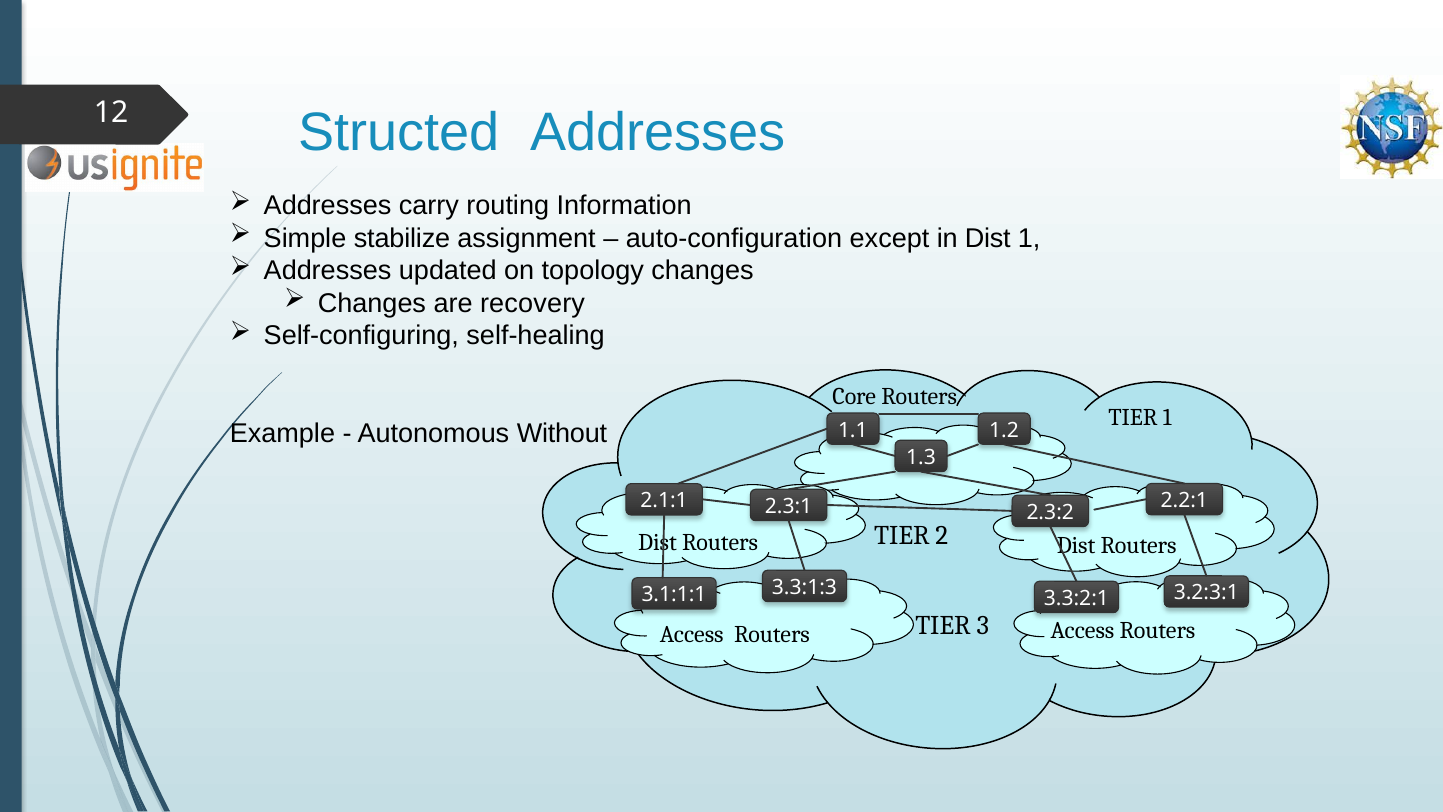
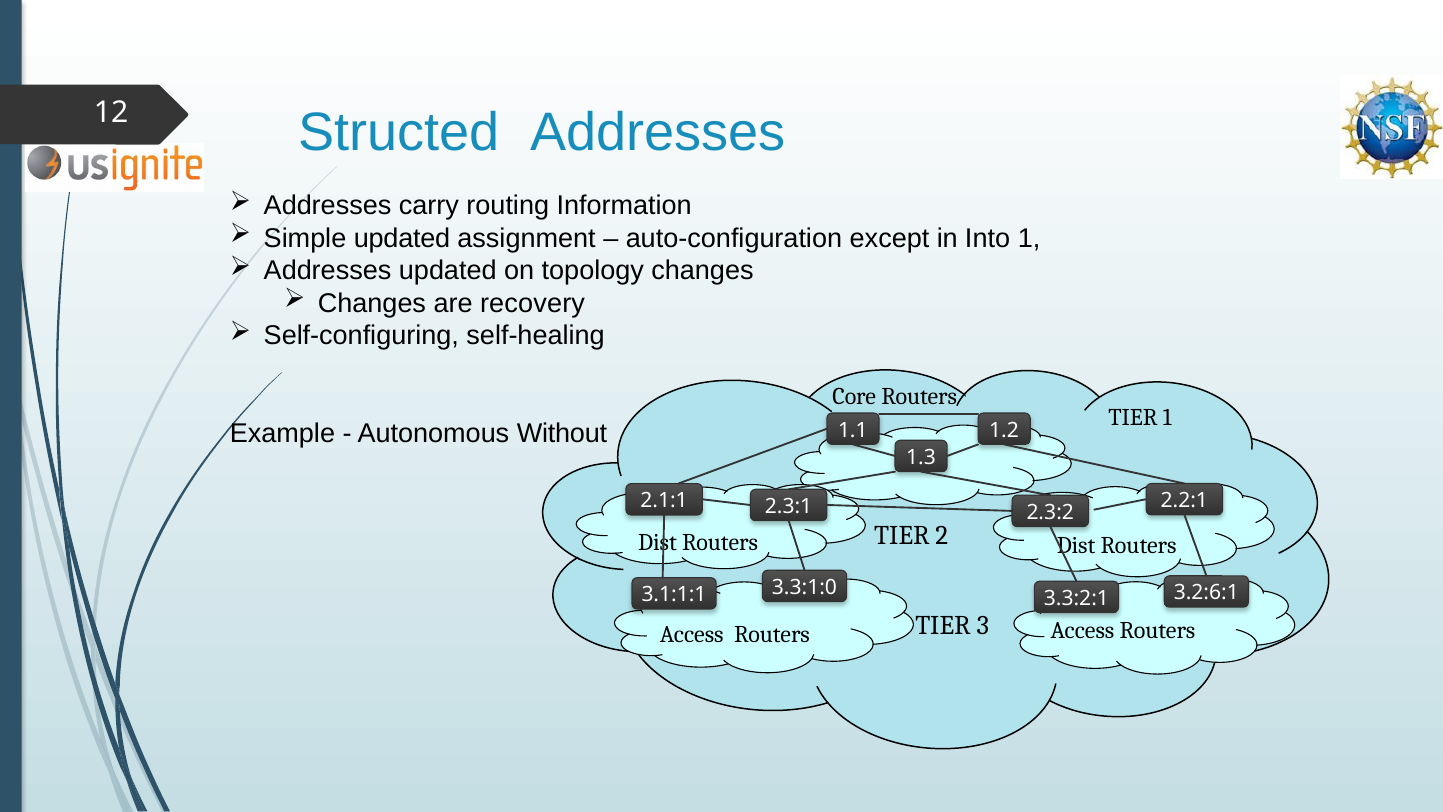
Simple stabilize: stabilize -> updated (402, 238)
in Dist: Dist -> Into (988, 238)
3.3:1:3: 3.3:1:3 -> 3.3:1:0 (804, 587)
3.2:3:1: 3.2:3:1 -> 3.2:6:1 (1206, 593)
